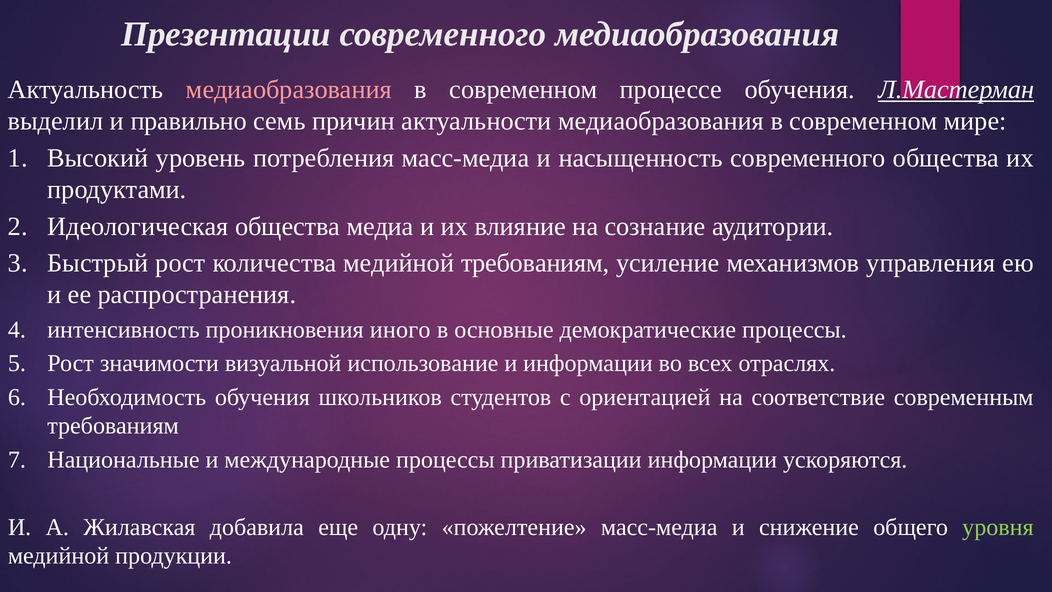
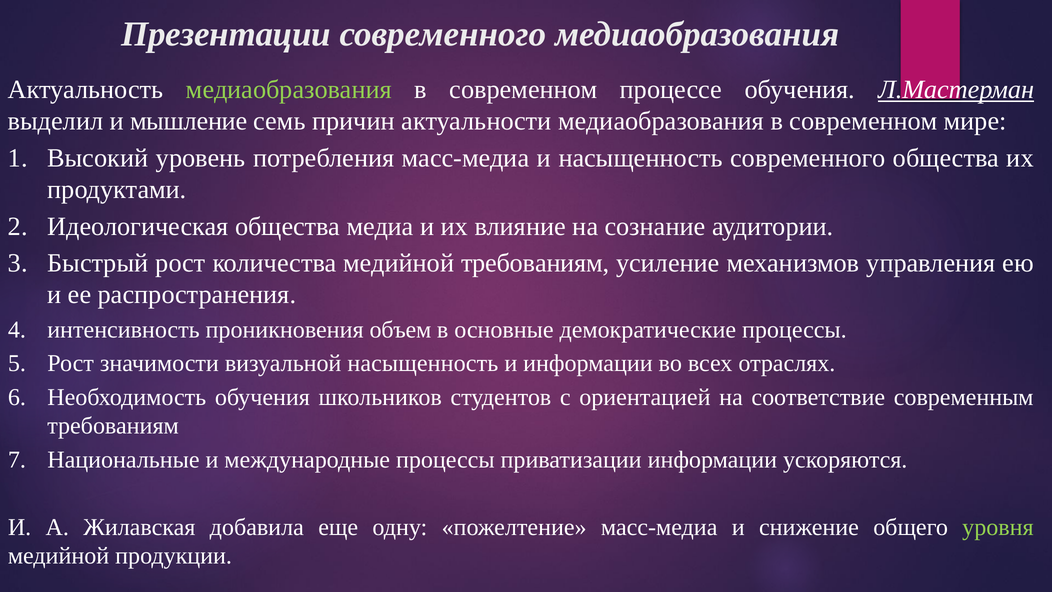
медиаобразования colour: pink -> light green (289, 90)
правильно: правильно -> мышление (189, 121)
иного: иного -> объем (400, 329)
визуальной использование: использование -> насыщенность (423, 363)
